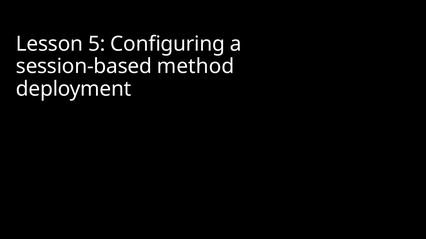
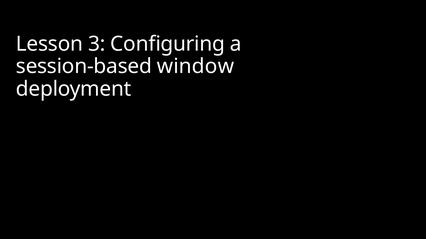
5: 5 -> 3 (97, 44)
method: method -> window (195, 67)
